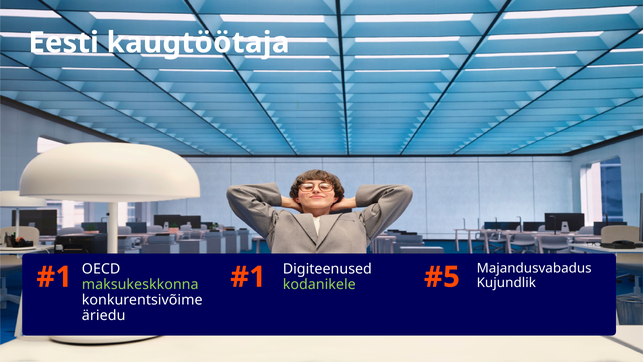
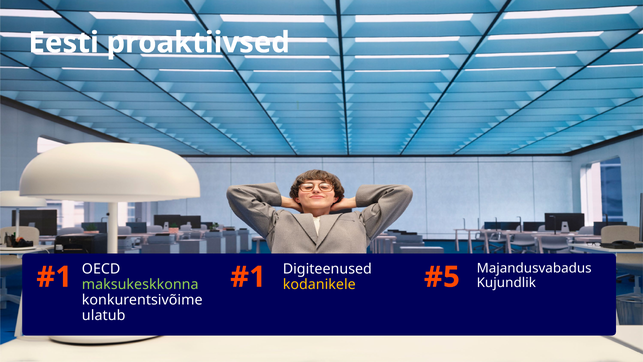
kaugtöötaja: kaugtöötaja -> proaktiivsed (198, 43)
kodanikele colour: light green -> yellow (319, 284)
äriedu: äriedu -> ulatub (104, 315)
